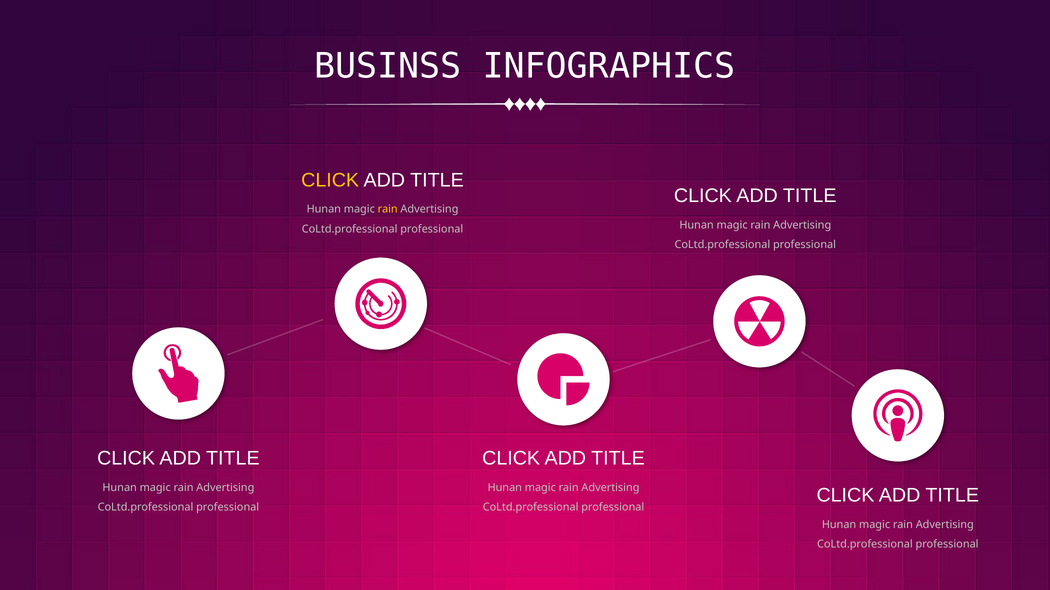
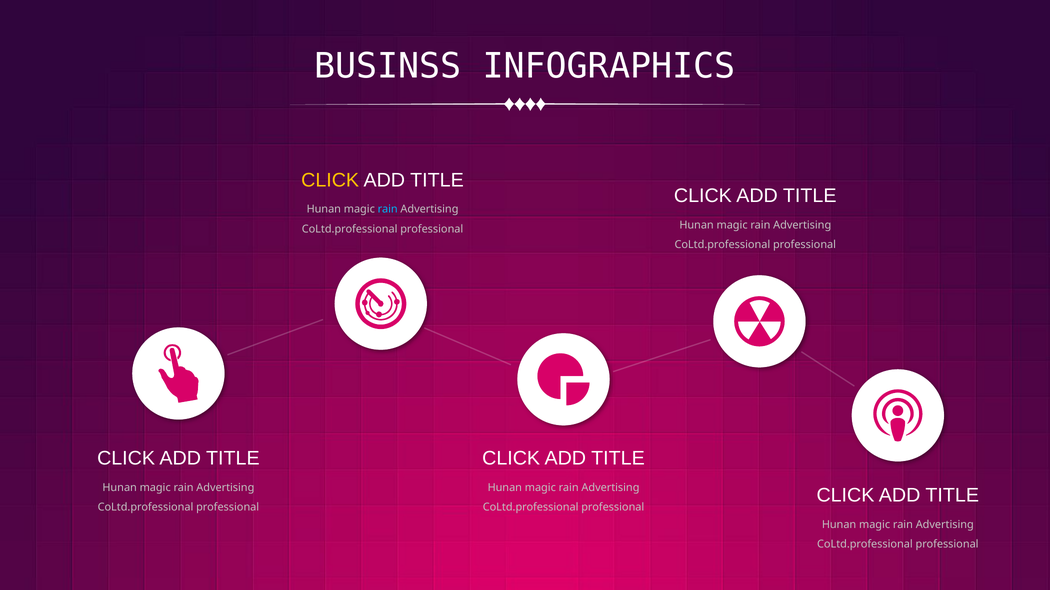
rain colour: yellow -> light blue (388, 210)
